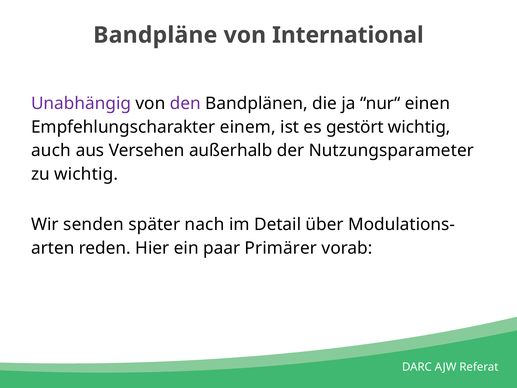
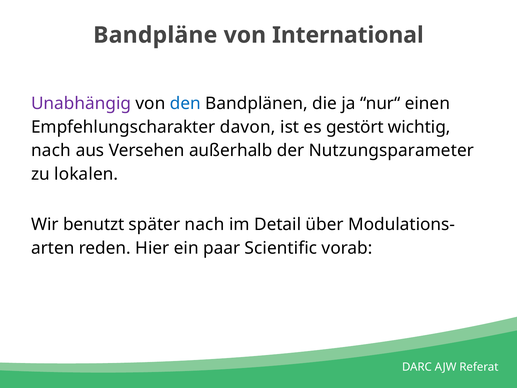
den colour: purple -> blue (185, 103)
einem: einem -> davon (248, 127)
auch: auch -> nach (51, 150)
zu wichtig: wichtig -> lokalen (86, 174)
senden: senden -> benutzt (94, 224)
Primärer: Primärer -> Scientific (281, 248)
